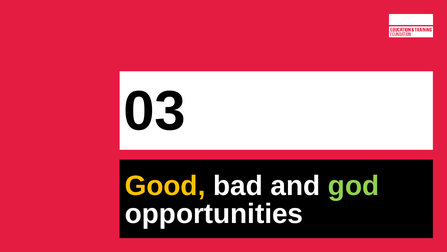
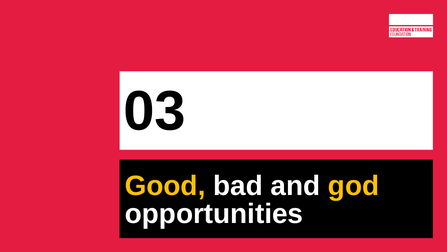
god colour: light green -> yellow (354, 186)
